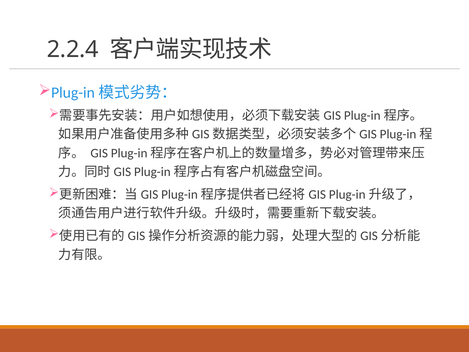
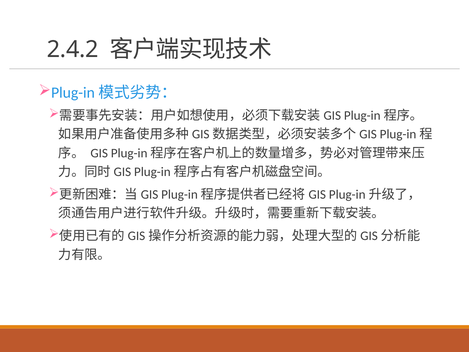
2.2.4: 2.2.4 -> 2.4.2 (73, 50)
